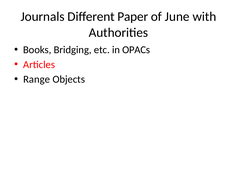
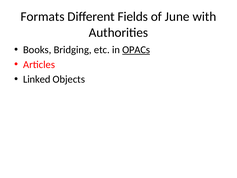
Journals: Journals -> Formats (43, 16)
Paper: Paper -> Fields (133, 16)
OPACs underline: none -> present (136, 50)
Range: Range -> Linked (37, 79)
